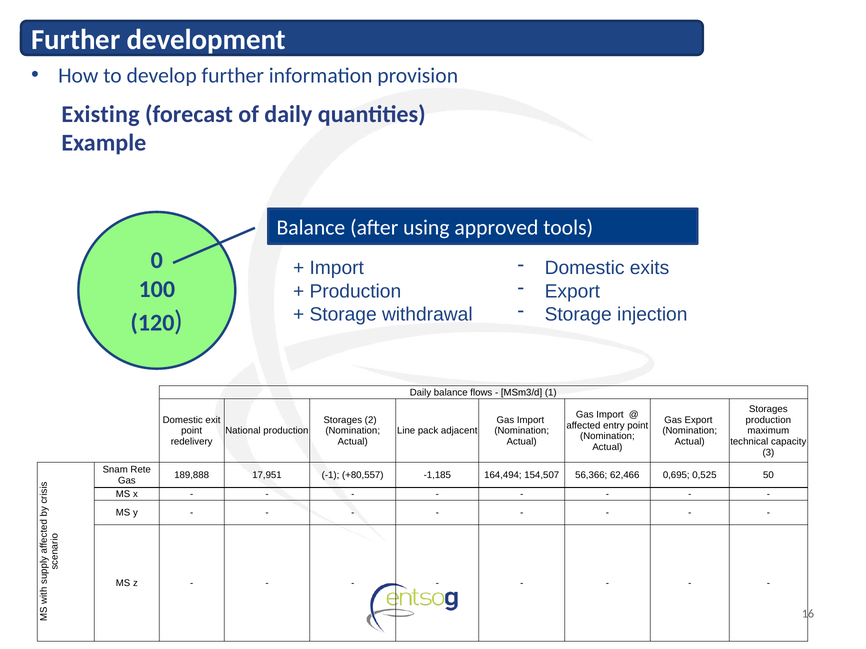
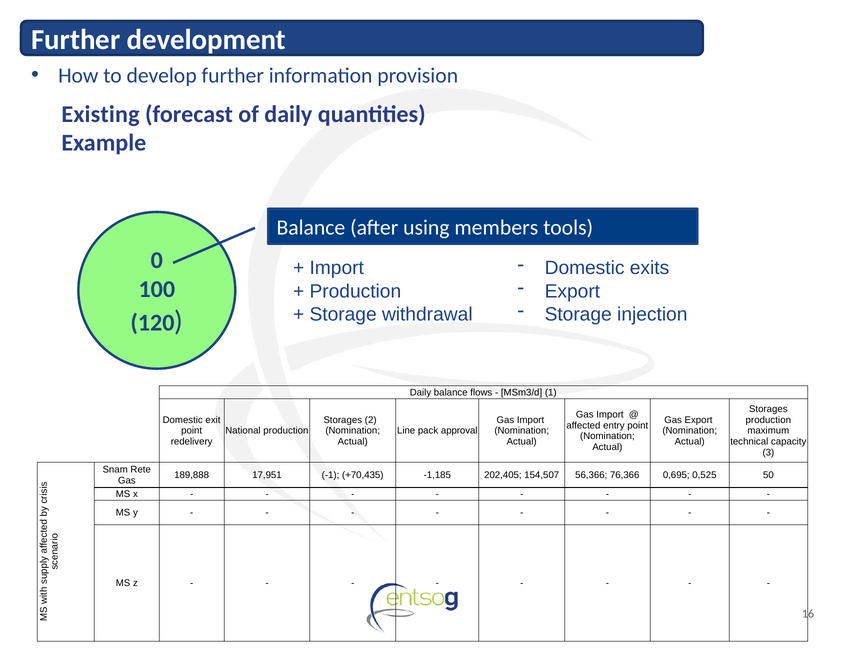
approved: approved -> members (496, 228)
adjacent: adjacent -> approval (459, 431)
+80,557: +80,557 -> +70,435 (363, 476)
164,494: 164,494 -> 202,405 (503, 476)
62,466: 62,466 -> 76,366 (625, 476)
